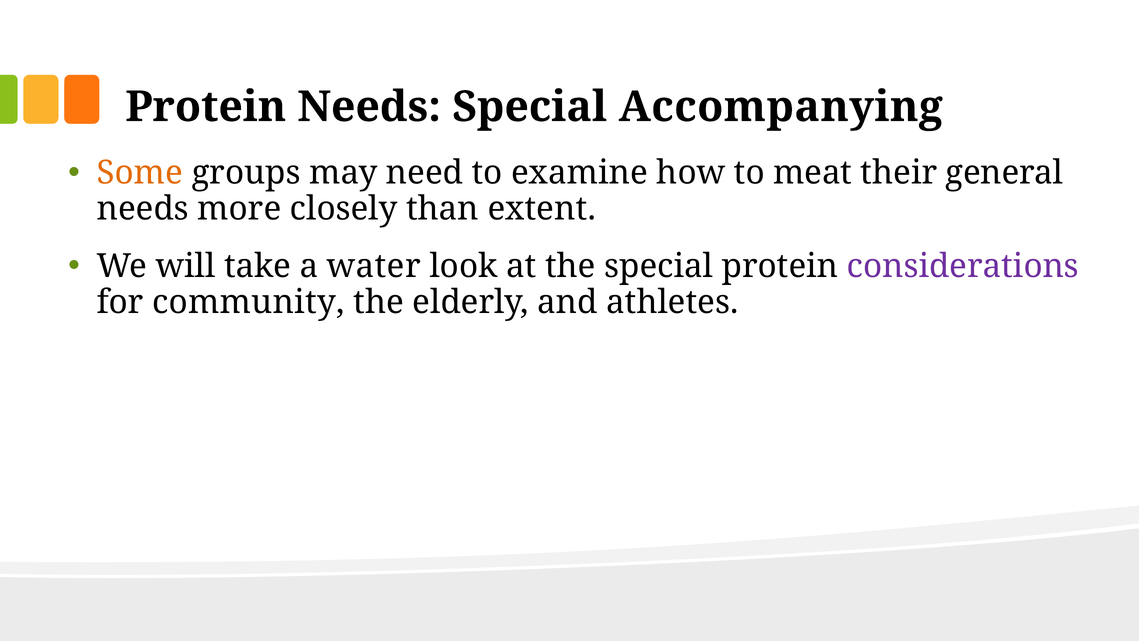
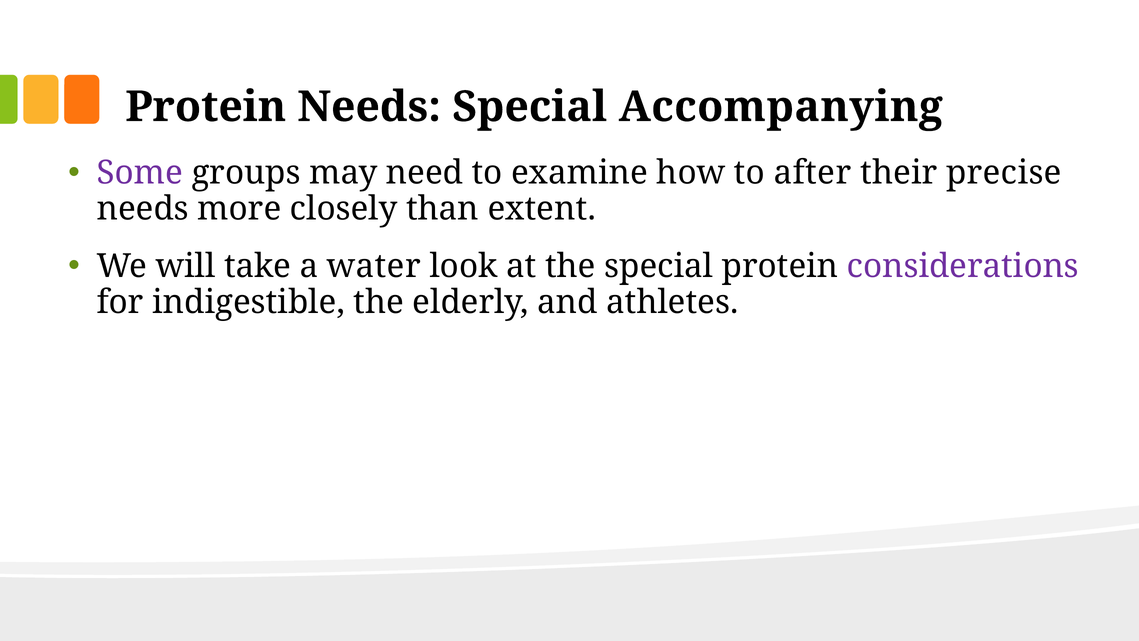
Some colour: orange -> purple (140, 173)
meat: meat -> after (812, 173)
general: general -> precise (1004, 173)
community: community -> indigestible (249, 302)
